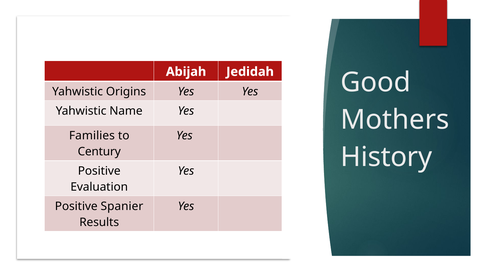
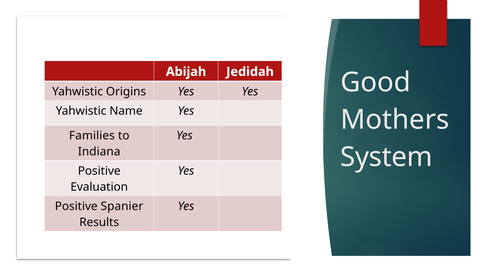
Century: Century -> Indiana (99, 152)
History: History -> System (386, 158)
